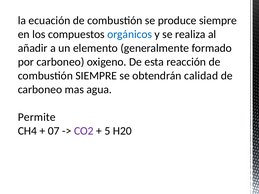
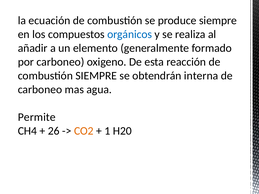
calidad: calidad -> interna (201, 76)
07: 07 -> 26 (54, 131)
CO2 colour: purple -> orange (84, 131)
5: 5 -> 1 (107, 131)
